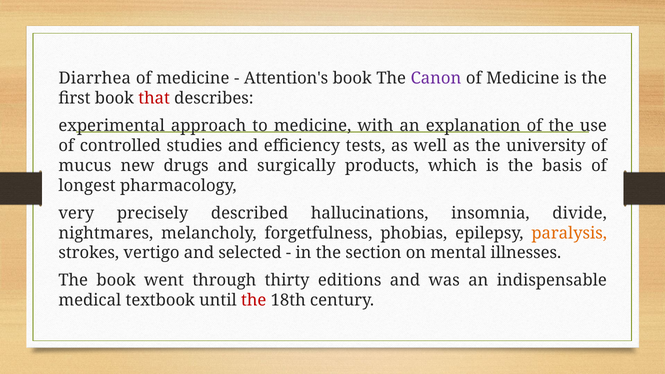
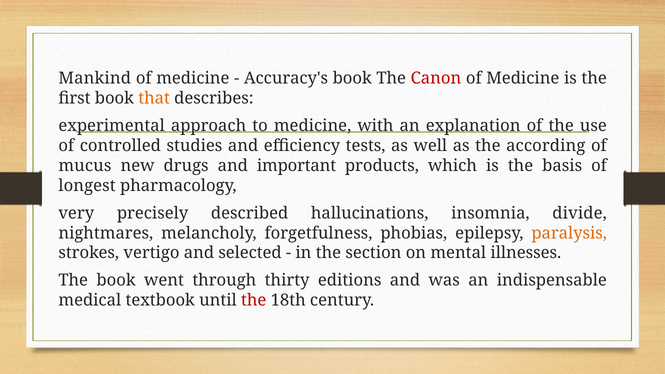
Diarrhea: Diarrhea -> Mankind (95, 78)
Attention's: Attention's -> Accuracy's (286, 78)
Canon colour: purple -> red (436, 78)
that colour: red -> orange (154, 98)
university: university -> according (546, 146)
surgically: surgically -> important (297, 166)
